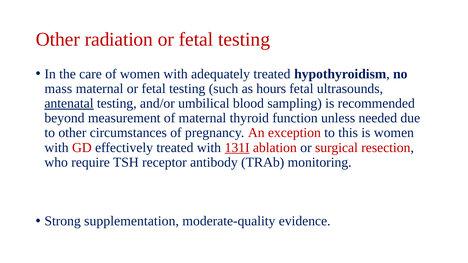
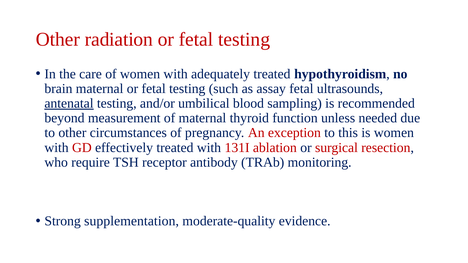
mass: mass -> brain (58, 89)
hours: hours -> assay (271, 89)
131I underline: present -> none (237, 148)
